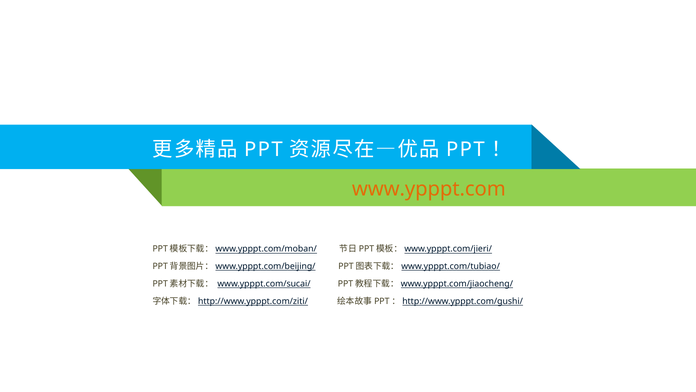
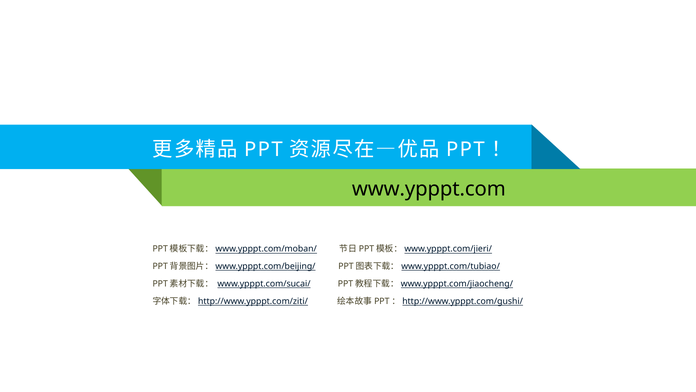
www.ypppt.com colour: orange -> black (429, 189)
